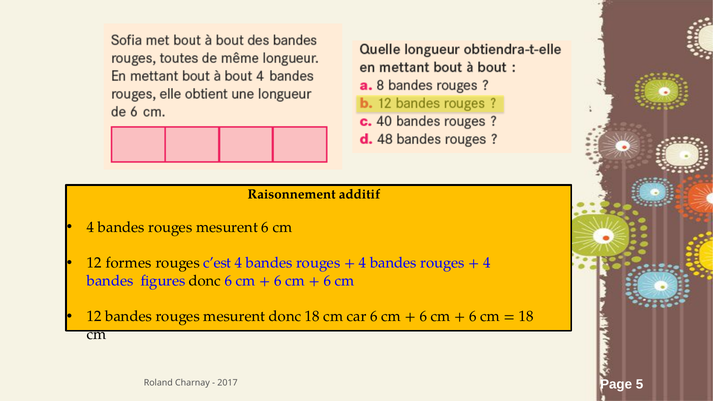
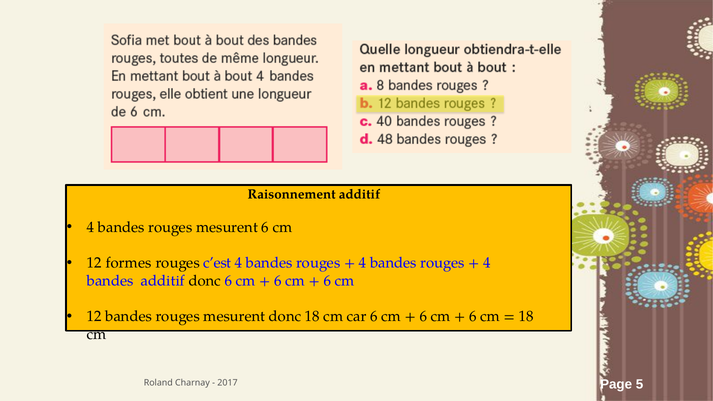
bandes figures: figures -> additif (163, 281)
